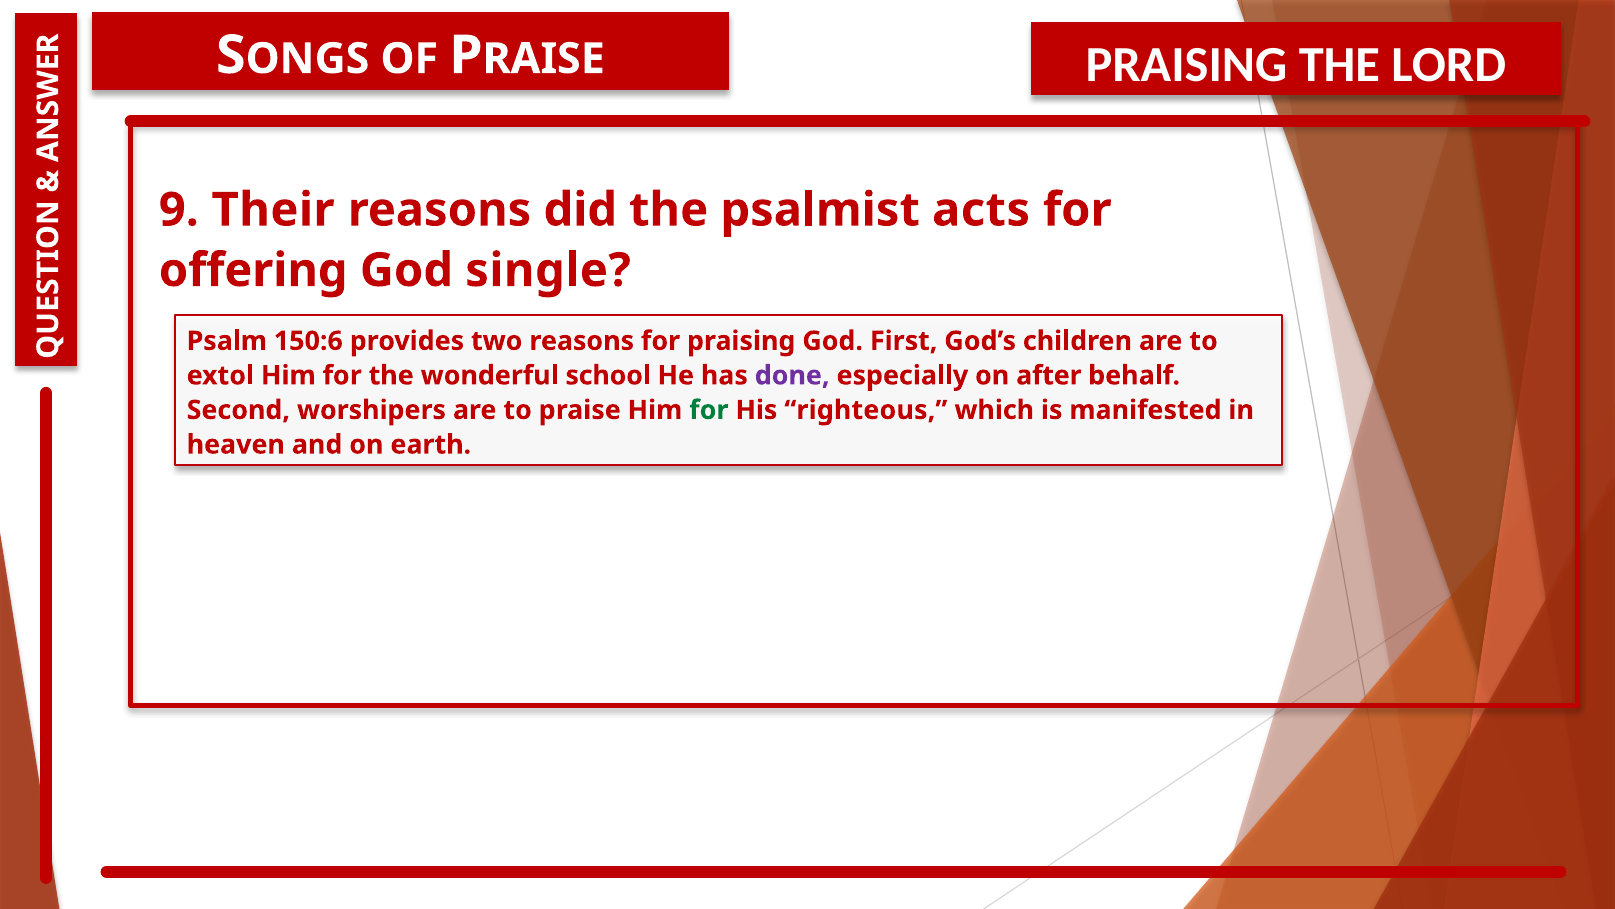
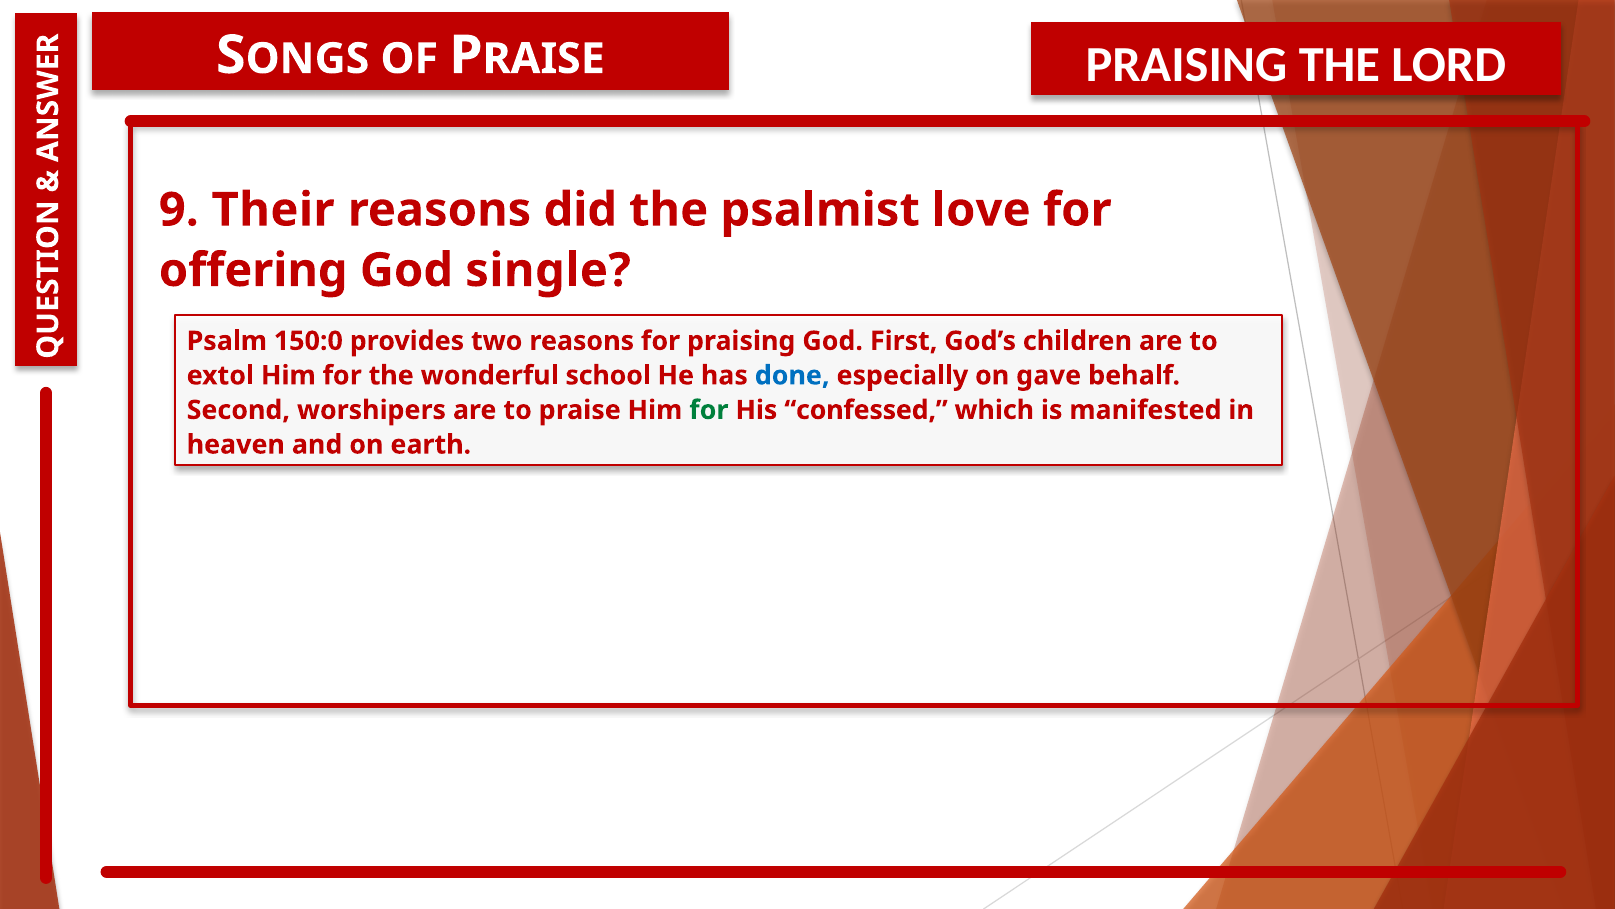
acts: acts -> love (981, 210)
150:6: 150:6 -> 150:0 (308, 341)
done colour: purple -> blue (792, 375)
after: after -> gave (1049, 375)
righteous: righteous -> confessed (866, 410)
